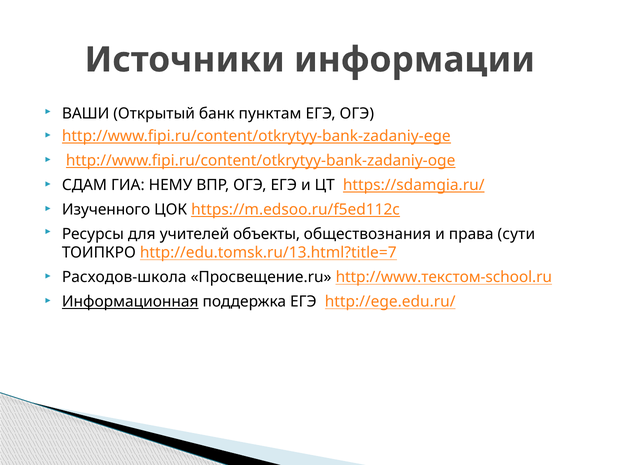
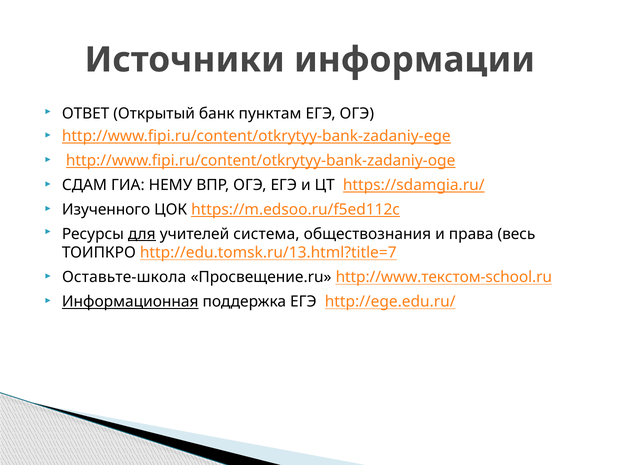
ВАШИ: ВАШИ -> ОТВЕТ (86, 114)
для underline: none -> present (142, 234)
объекты: объекты -> система (266, 234)
сути: сути -> весь (516, 234)
Расходов-школа: Расходов-школа -> Оставьте-школа (124, 277)
